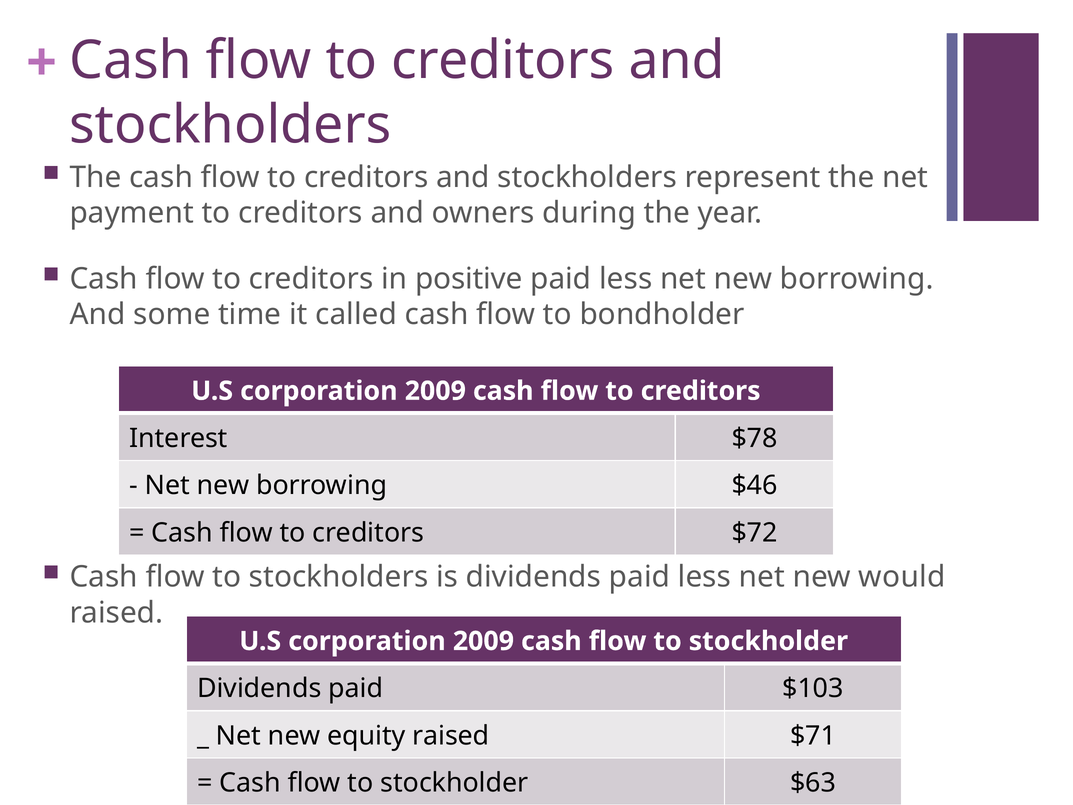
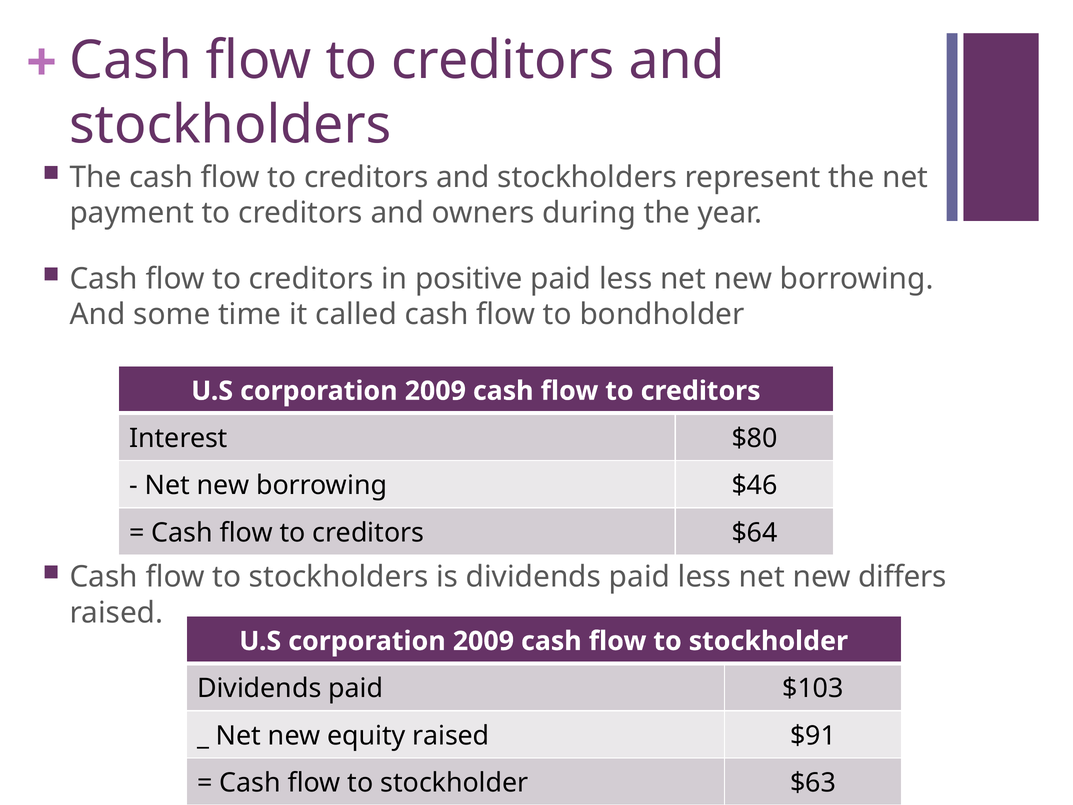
$78: $78 -> $80 (755, 438)
$72: $72 -> $64 (755, 533)
would: would -> differs (902, 577)
$71: $71 -> $91 (813, 736)
